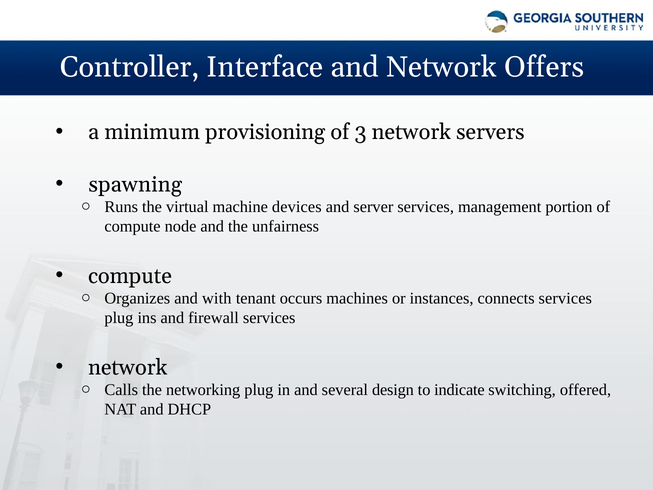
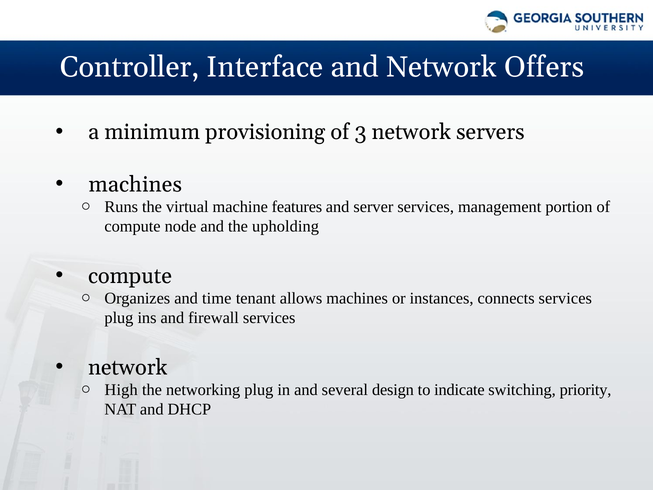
spawning: spawning -> machines (135, 184)
devices: devices -> features (297, 207)
unfairness: unfairness -> upholding (285, 226)
with: with -> time (217, 298)
occurs: occurs -> allows (301, 298)
Calls: Calls -> High (121, 390)
offered: offered -> priority (586, 390)
